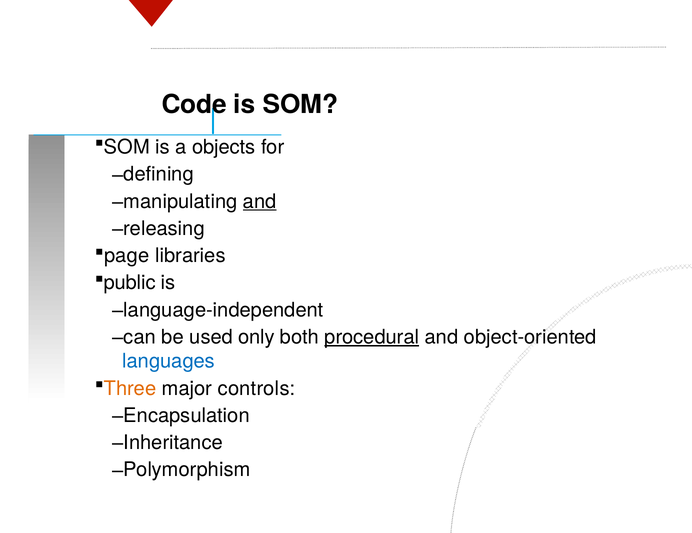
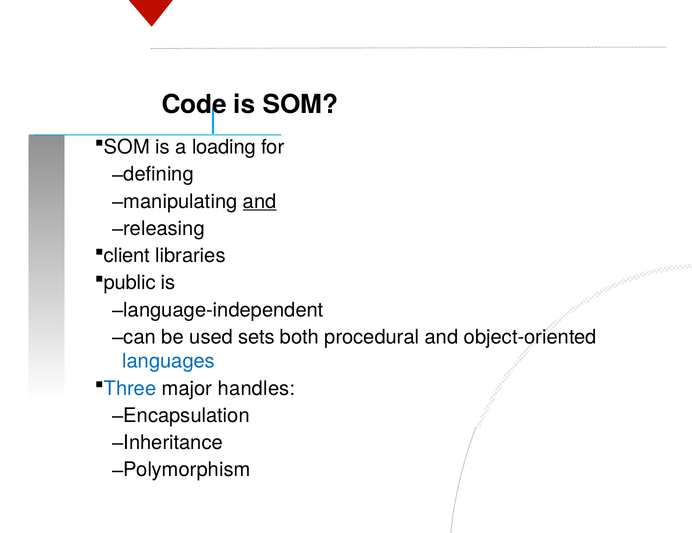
objects: objects -> loading (224, 147)
page: page -> client (127, 256)
only: only -> sets (257, 337)
procedural underline: present -> none (372, 337)
Three colour: orange -> blue (130, 389)
controls: controls -> handles (257, 389)
